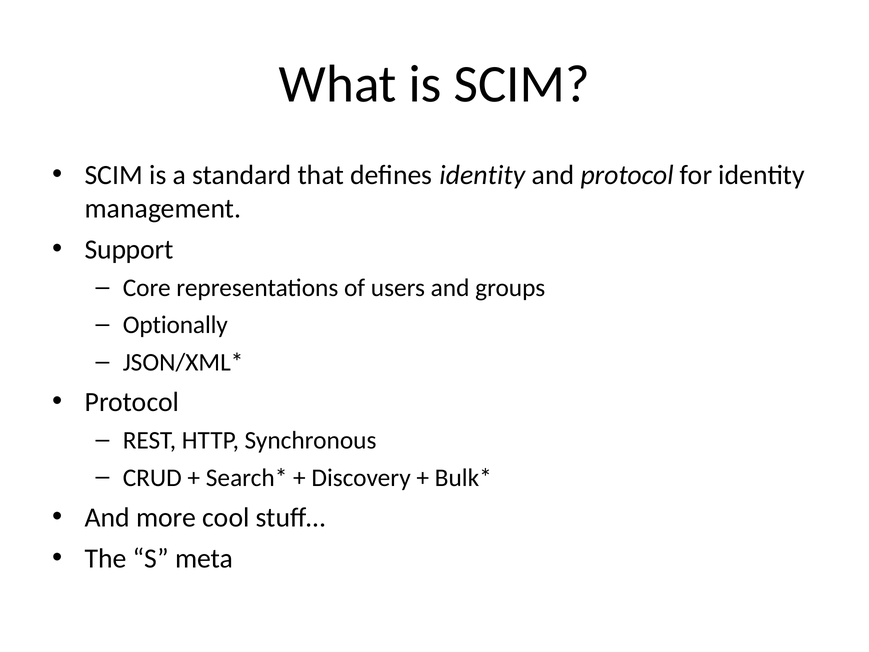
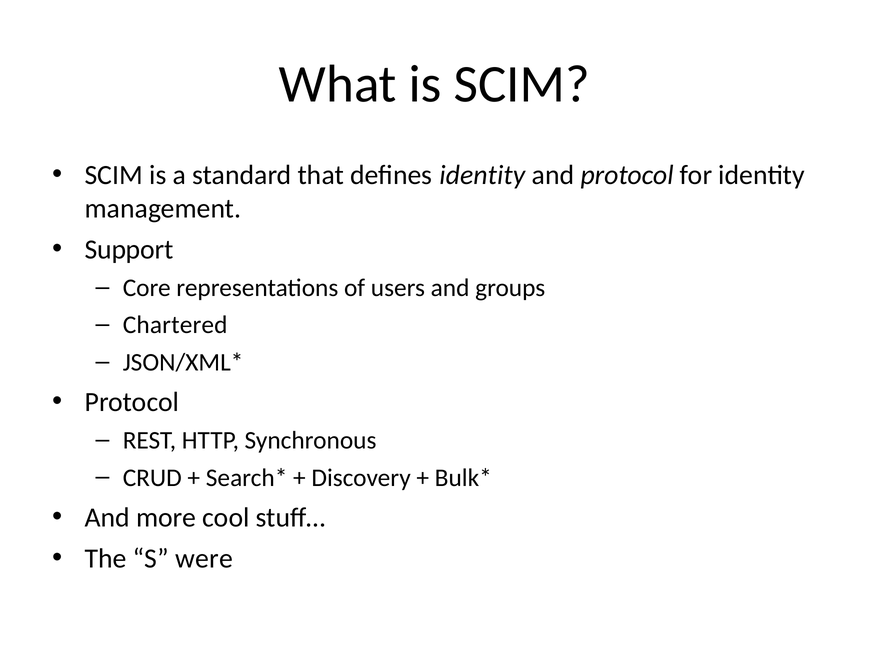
Optionally: Optionally -> Chartered (175, 325)
meta: meta -> were (204, 558)
